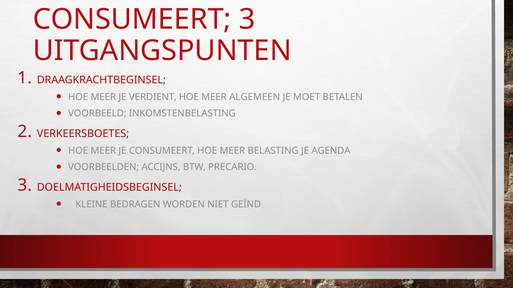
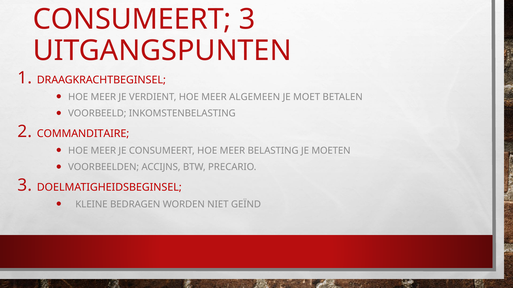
VERKEERSBOETES: VERKEERSBOETES -> COMMANDITAIRE (83, 134)
AGENDA: AGENDA -> MOETEN (331, 151)
